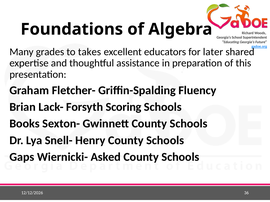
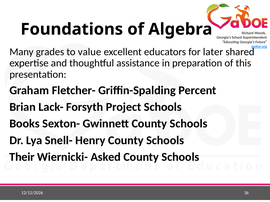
takes: takes -> value (90, 52)
Fluency: Fluency -> Percent (197, 90)
Scoring: Scoring -> Project (124, 107)
Gaps: Gaps -> Their (22, 157)
